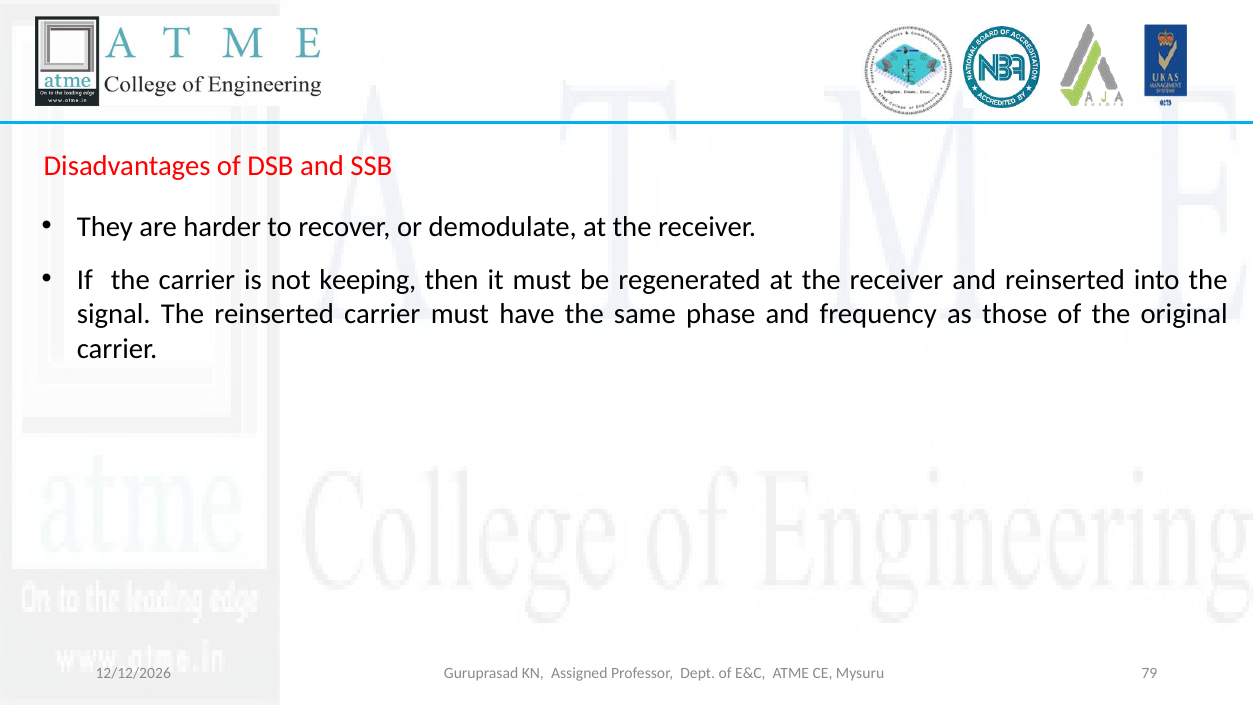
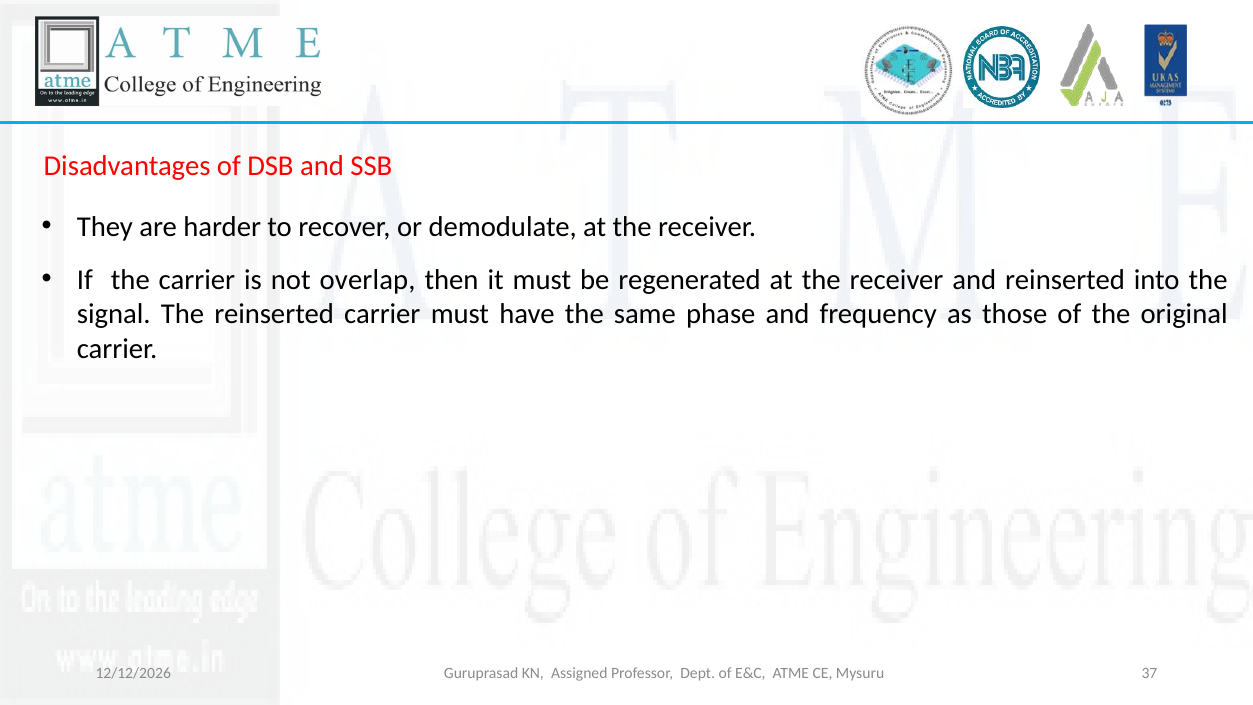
keeping: keeping -> overlap (368, 280)
79: 79 -> 37 (1149, 673)
